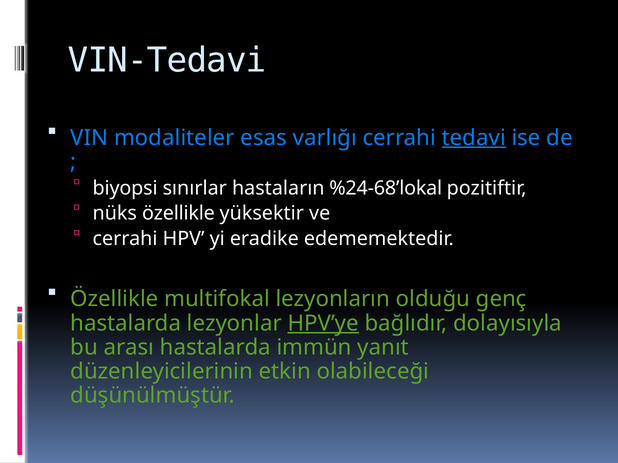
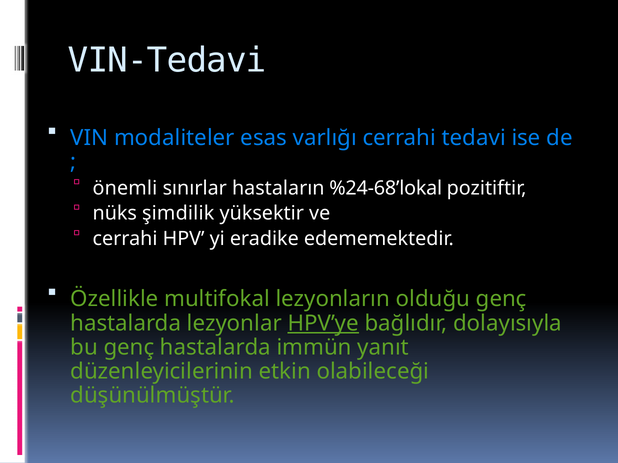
tedavi underline: present -> none (474, 138)
biyopsi: biyopsi -> önemli (125, 188)
nüks özellikle: özellikle -> şimdilik (178, 214)
bu arası: arası -> genç (129, 348)
